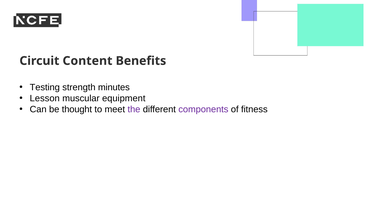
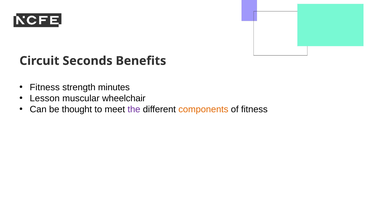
Content: Content -> Seconds (88, 61)
Testing: Testing -> Fitness (45, 88)
equipment: equipment -> wheelchair (124, 99)
components colour: purple -> orange (203, 110)
